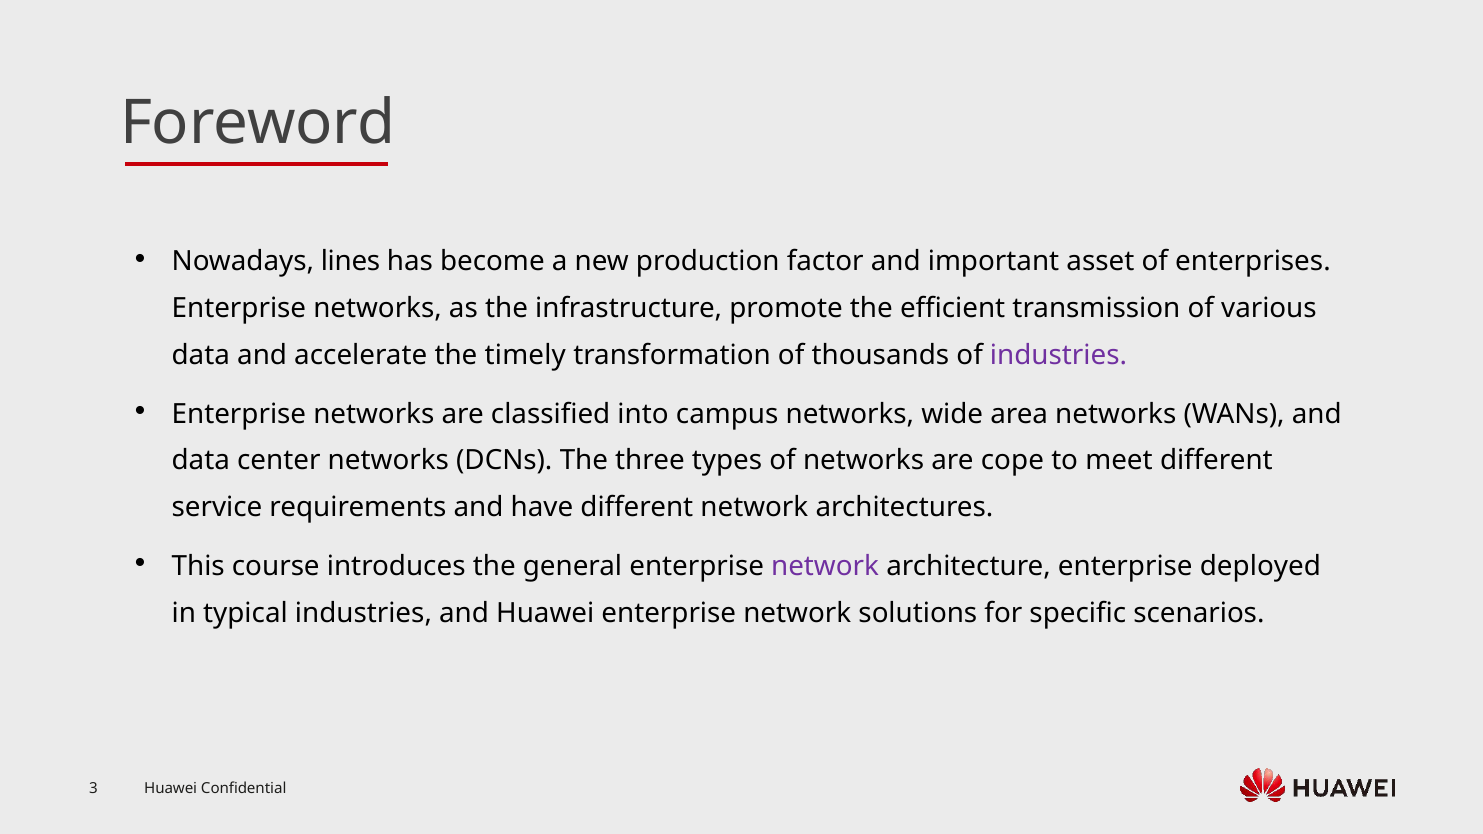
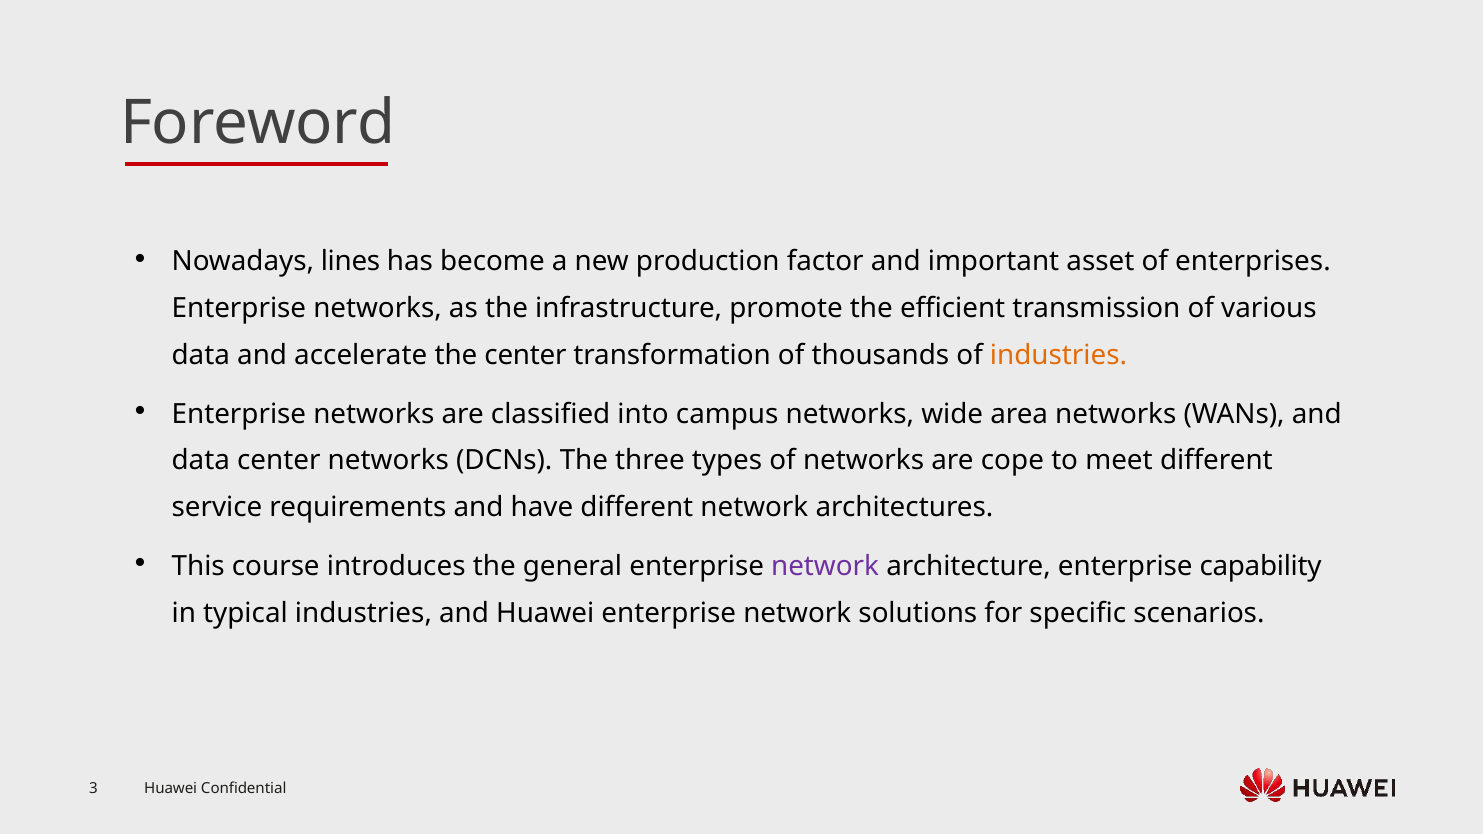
the timely: timely -> center (525, 355)
industries colour: purple -> orange (1059, 355)
deployed: deployed -> capability (1261, 566)
